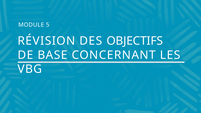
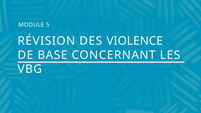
OBJECTIFS: OBJECTIFS -> VIOLENCE (135, 41)
